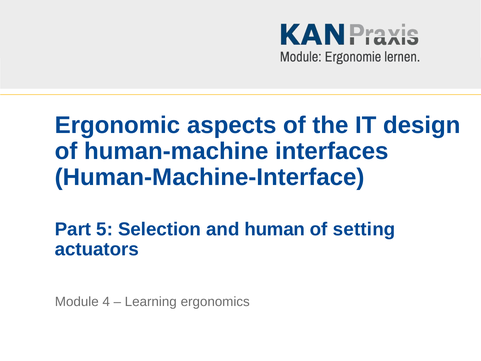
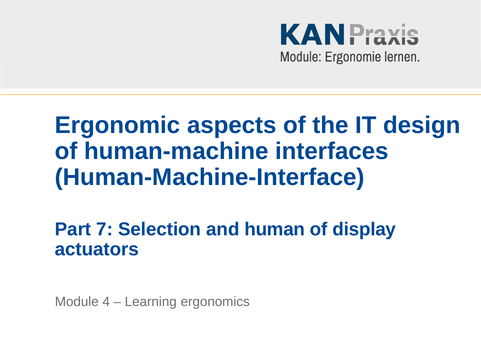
5: 5 -> 7 (105, 229)
setting: setting -> display (364, 229)
